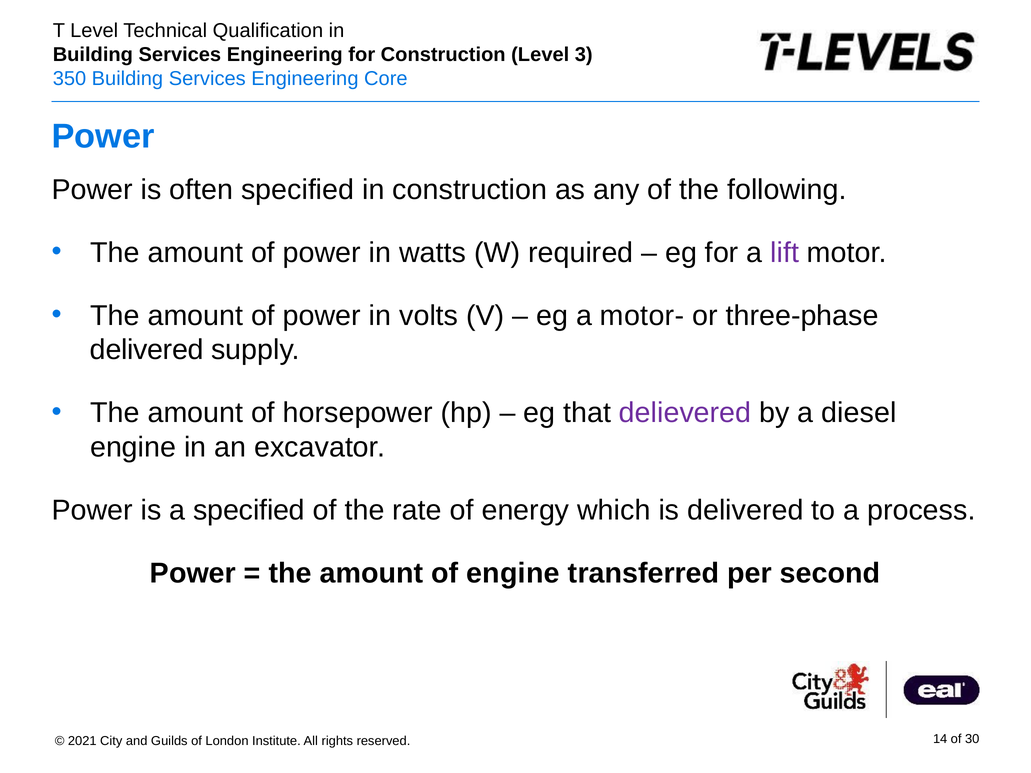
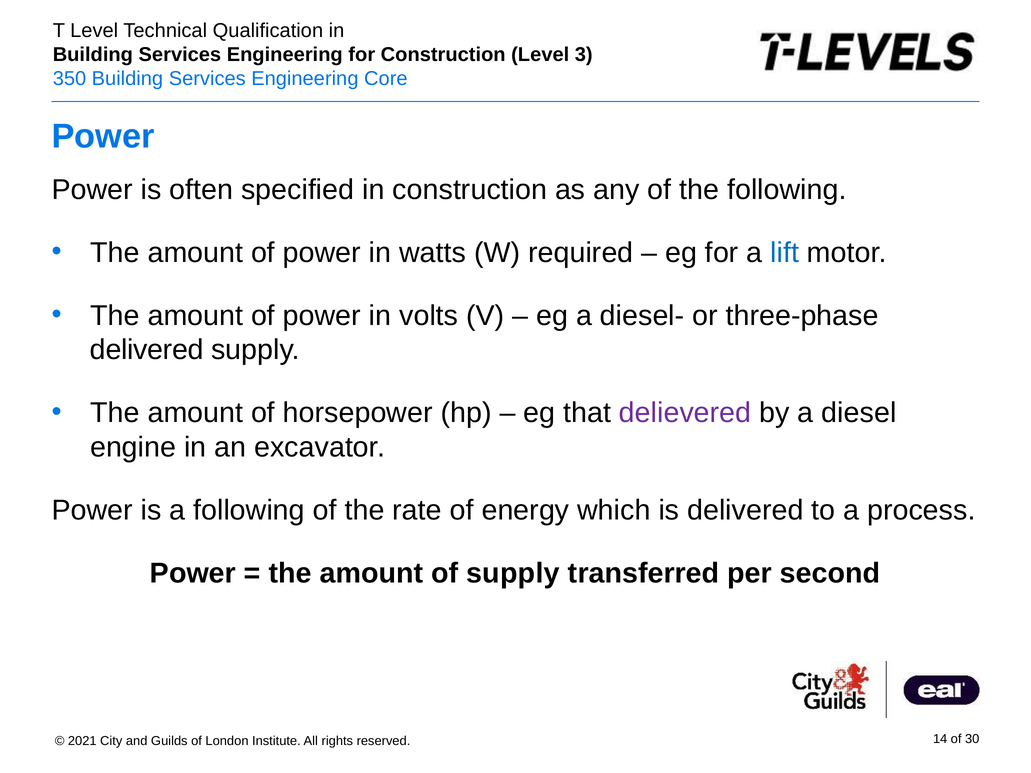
lift colour: purple -> blue (785, 253)
motor-: motor- -> diesel- (642, 316)
a specified: specified -> following (249, 511)
of engine: engine -> supply (513, 574)
